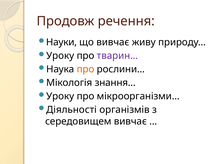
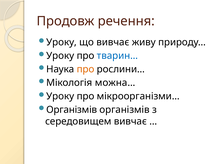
Науки: Науки -> Уроку (62, 42)
тварин… colour: purple -> blue (117, 56)
знання…: знання… -> можна… (115, 83)
Діяльності: Діяльності -> Організмів (72, 110)
